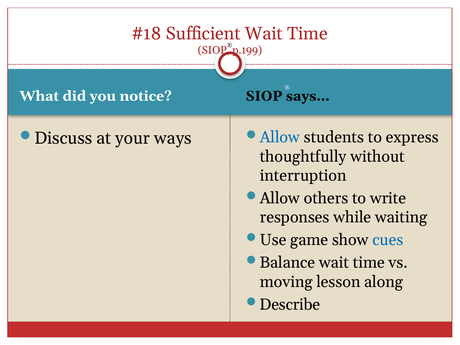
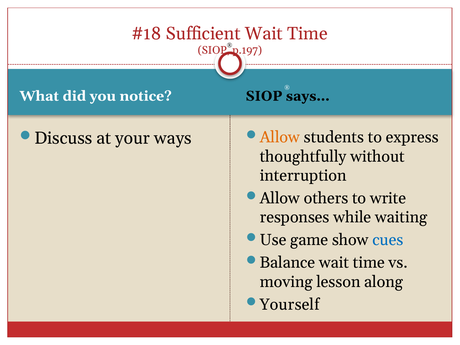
p.199: p.199 -> p.197 (247, 50)
Allow colour: blue -> orange (280, 137)
Describe: Describe -> Yourself (290, 304)
